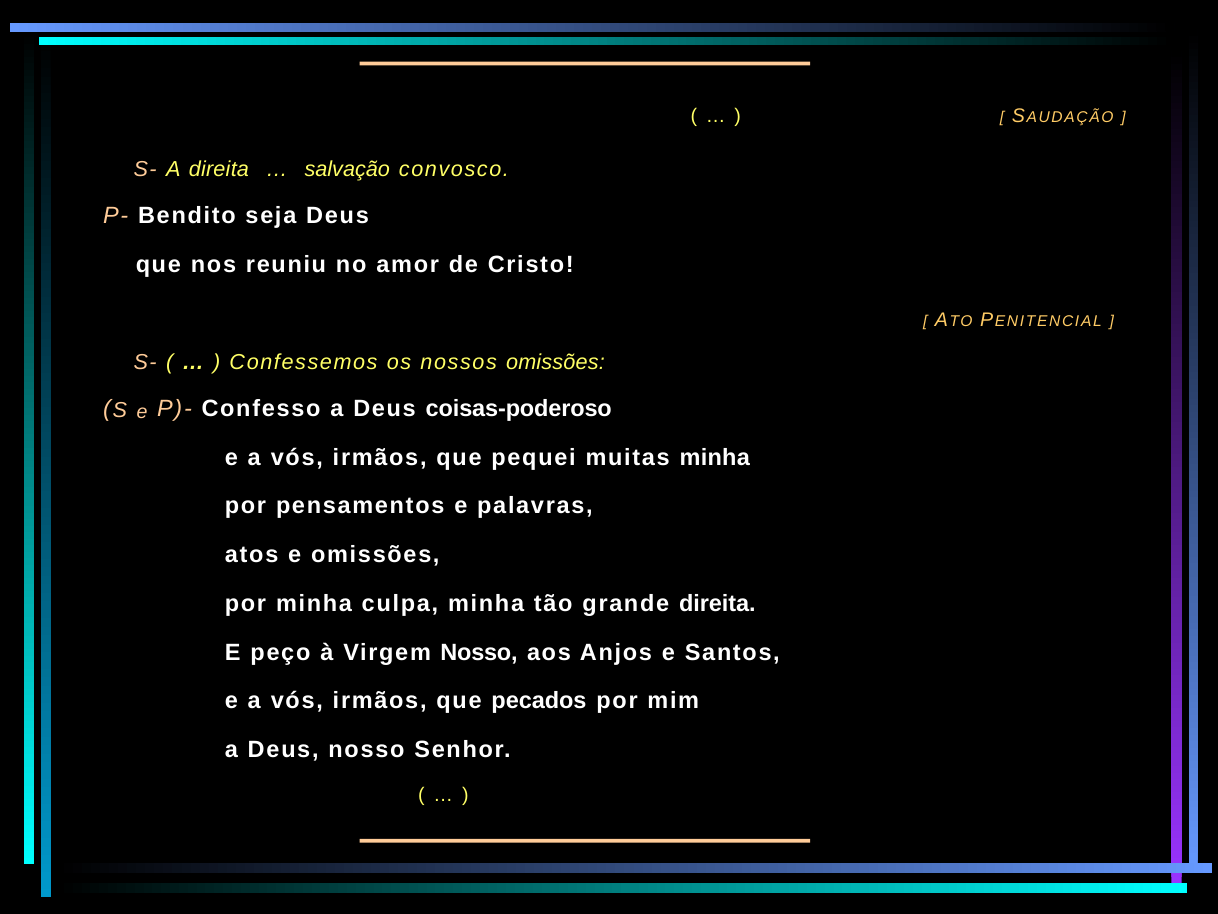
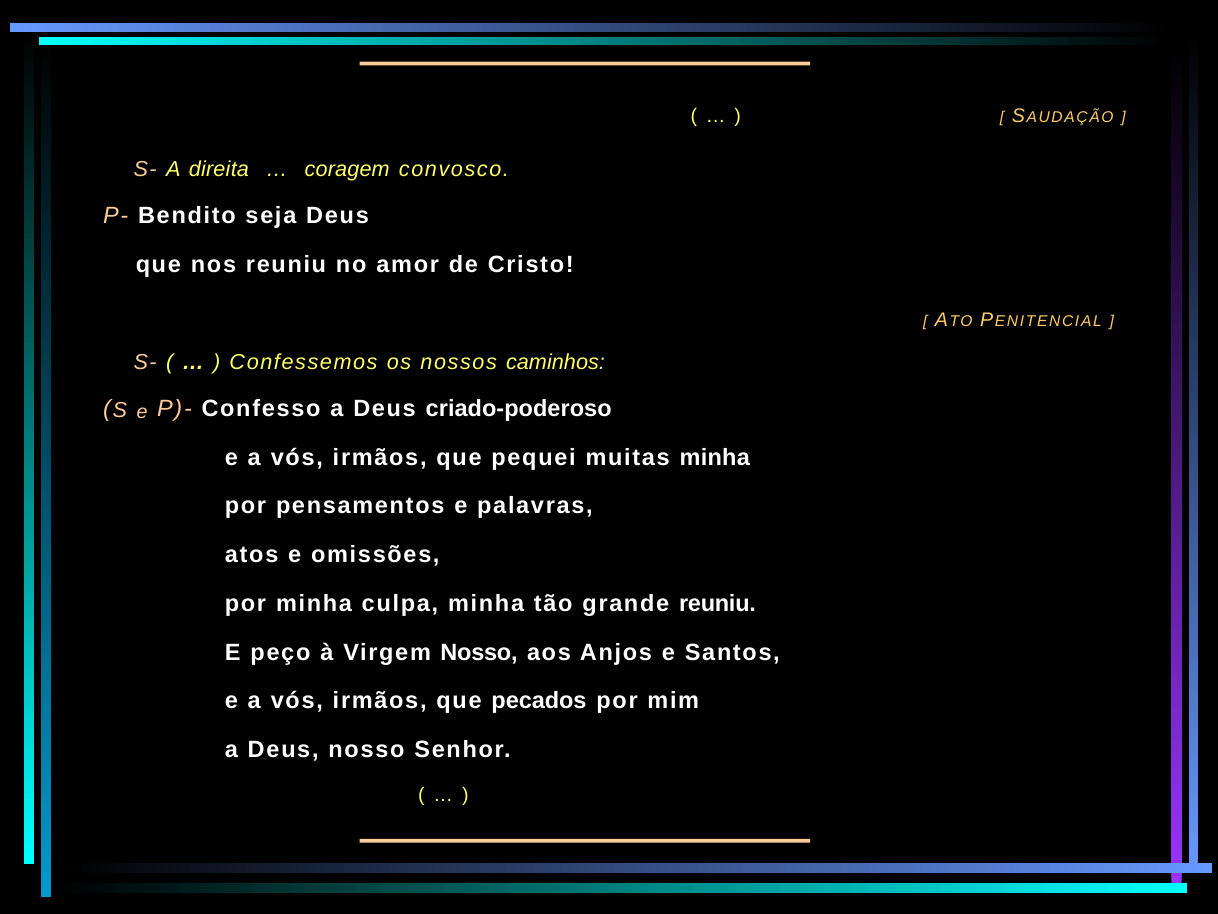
salvação: salvação -> coragem (347, 169)
nossos omissões: omissões -> caminhos (555, 362)
coisas-poderoso: coisas-poderoso -> criado-poderoso (519, 408)
grande direita: direita -> reuniu (717, 603)
